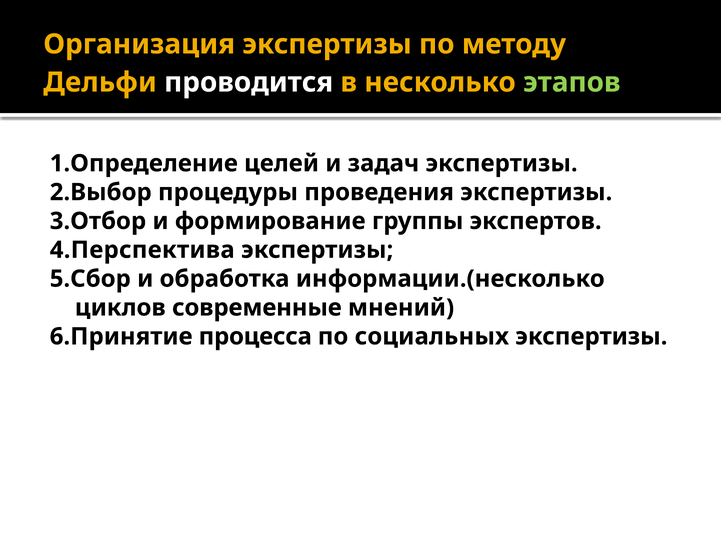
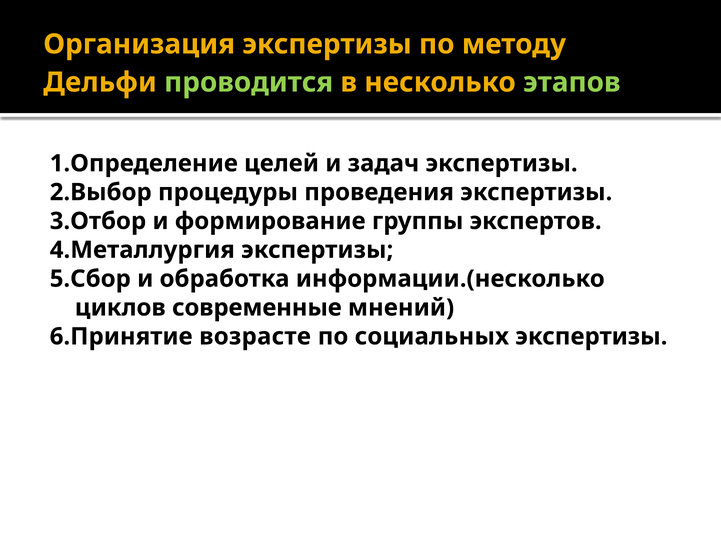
проводится colour: white -> light green (249, 82)
4.Перспектива: 4.Перспектива -> 4.Металлургия (142, 250)
процесса: процесса -> возрасте (255, 336)
